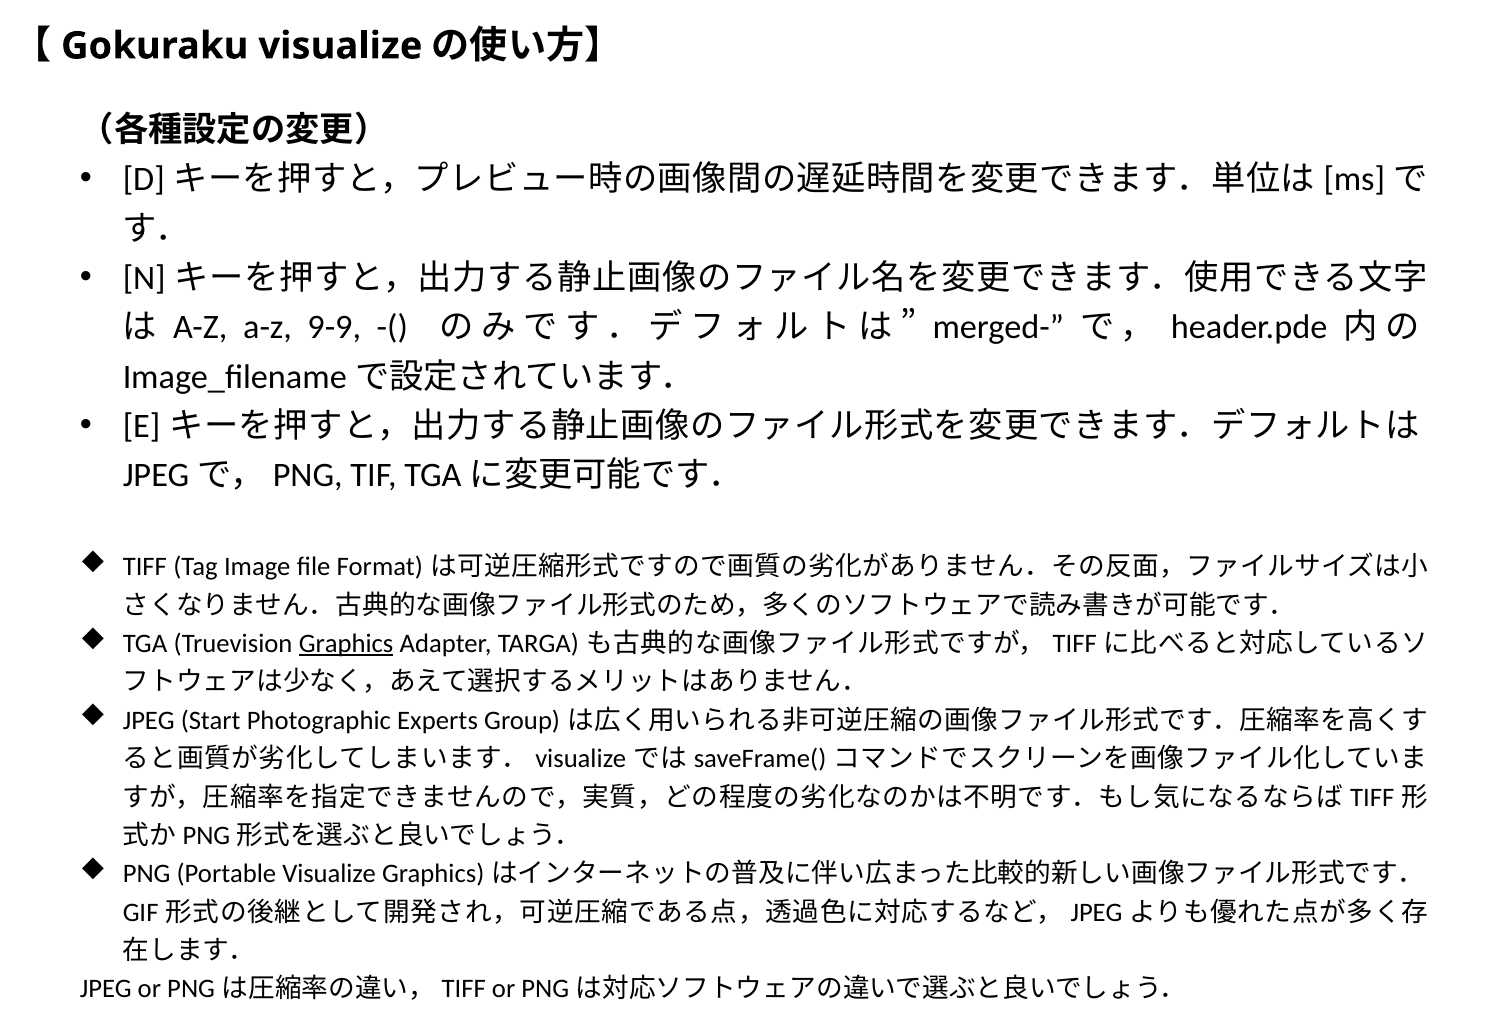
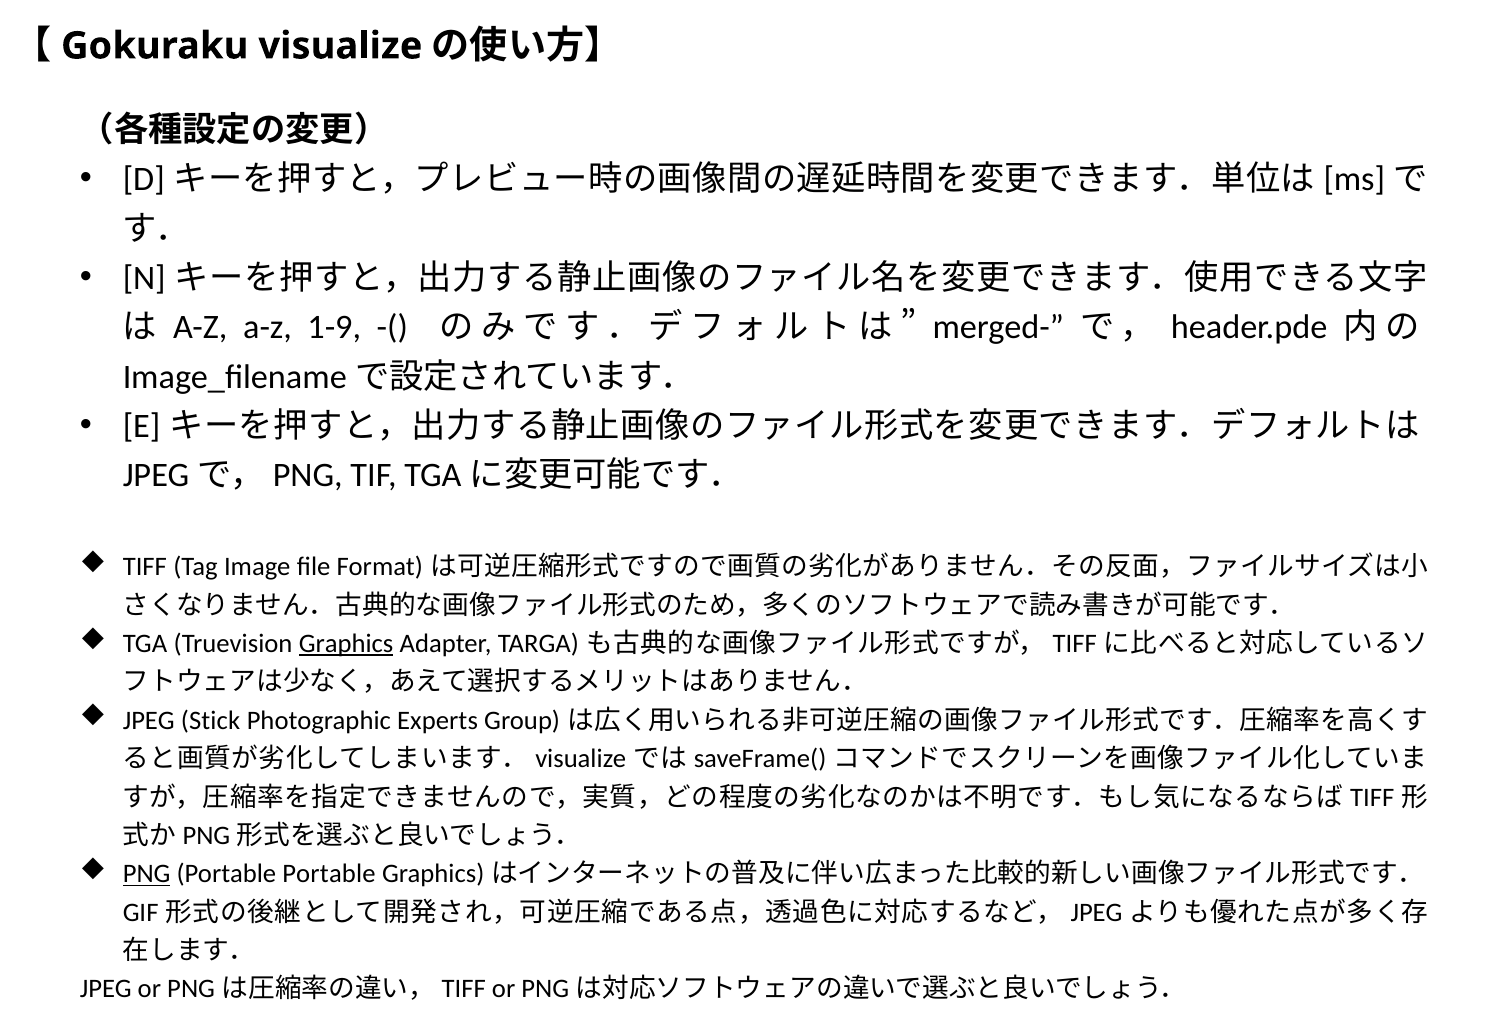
9-9: 9-9 -> 1-9 (334, 327)
Start: Start -> Stick (211, 721)
PNG underline: none -> present (147, 874)
Portable Visualize: Visualize -> Portable (329, 874)
